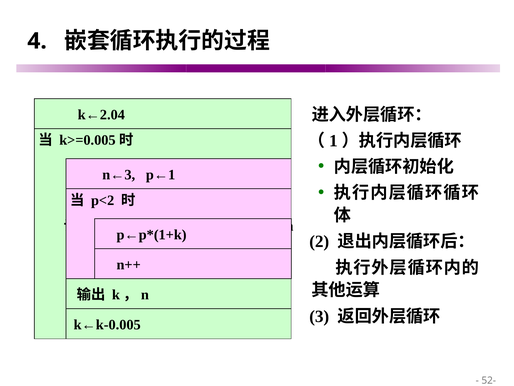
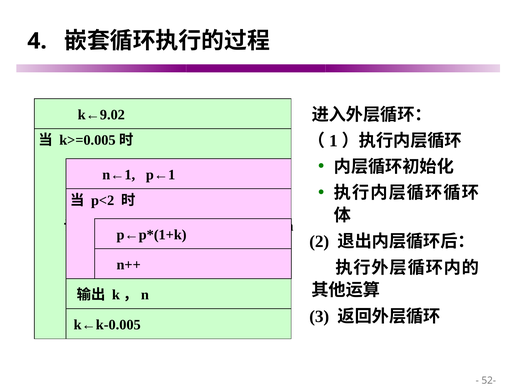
k←2.04: k←2.04 -> k←9.02 (101, 114)
n←3: n←3 -> n←1 (119, 174)
